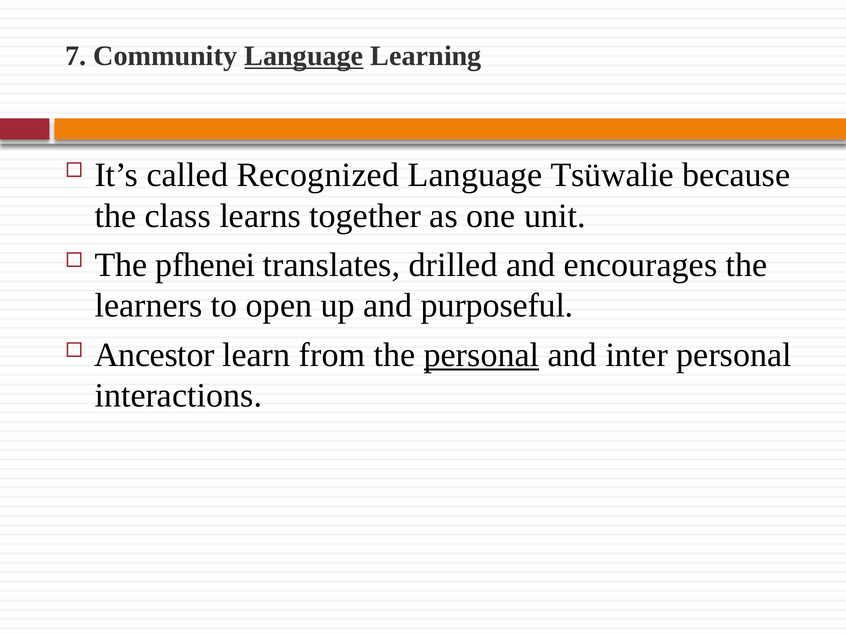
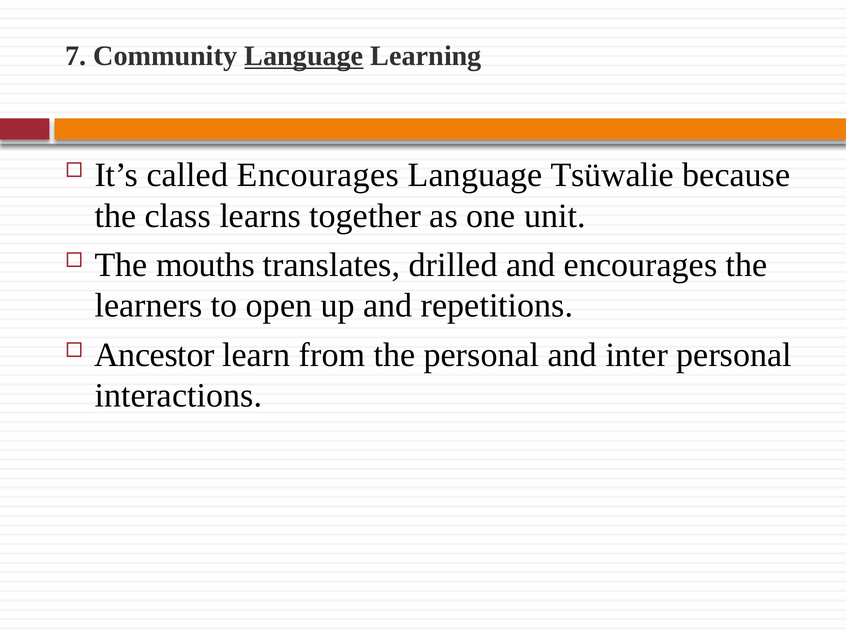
called Recognized: Recognized -> Encourages (318, 175)
pfhenei: pfhenei -> mouths (205, 265)
purposeful: purposeful -> repetitions (497, 306)
personal underline: present -> none (482, 355)
